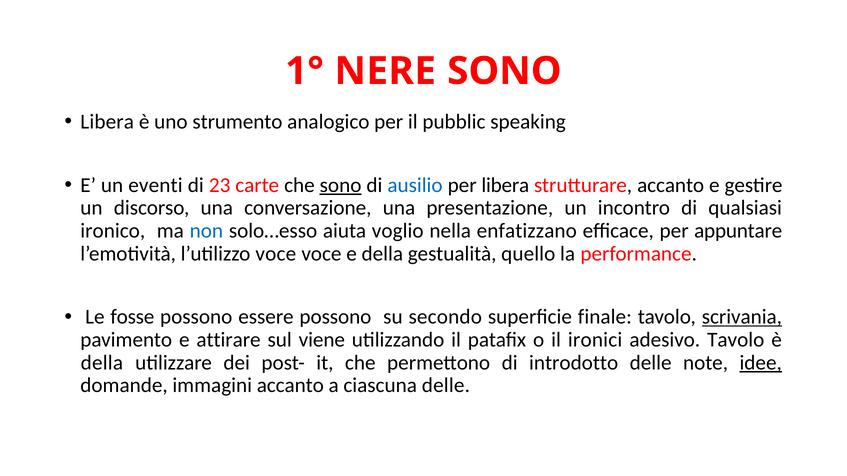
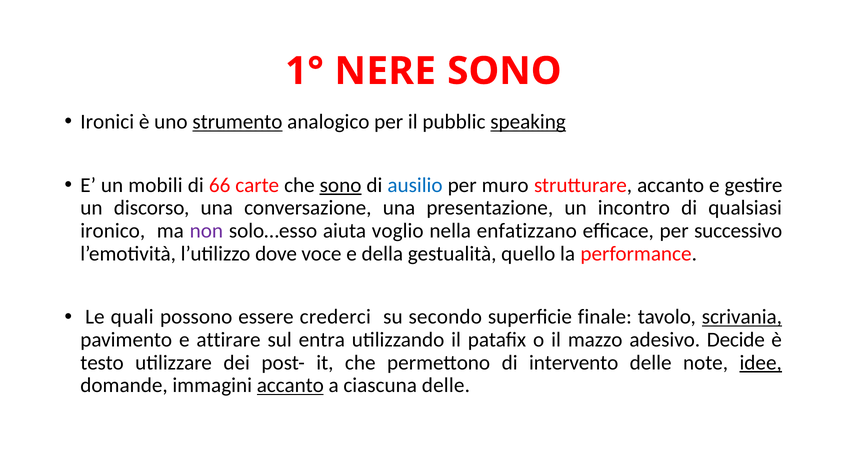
Libera: Libera -> Ironici (107, 122)
strumento underline: none -> present (237, 122)
speaking underline: none -> present (528, 122)
eventi: eventi -> mobili (155, 185)
23: 23 -> 66 (220, 185)
per libera: libera -> muro (505, 185)
non colour: blue -> purple (206, 231)
appuntare: appuntare -> successivo (738, 231)
l’utilizzo voce: voce -> dove (276, 254)
fosse: fosse -> quali (132, 317)
essere possono: possono -> crederci (335, 317)
viene: viene -> entra (322, 340)
ironici: ironici -> mazzo (595, 340)
adesivo Tavolo: Tavolo -> Decide (736, 340)
della: della -> testo (102, 363)
introdotto: introdotto -> intervento (574, 363)
accanto underline: none -> present (290, 386)
